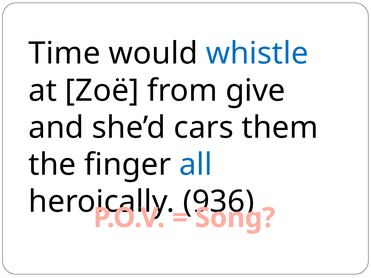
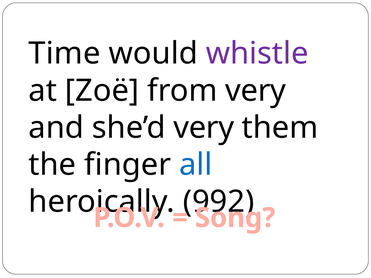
whistle colour: blue -> purple (257, 54)
from give: give -> very (256, 91)
she’d cars: cars -> very (204, 128)
936: 936 -> 992 (219, 202)
